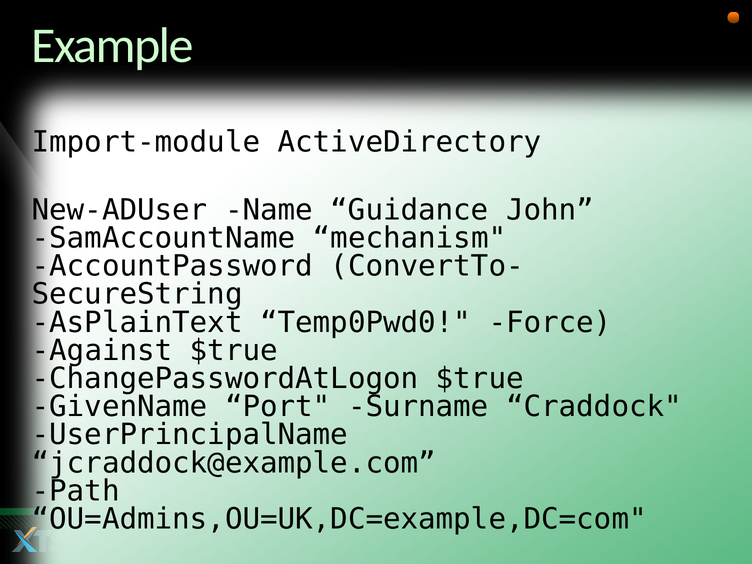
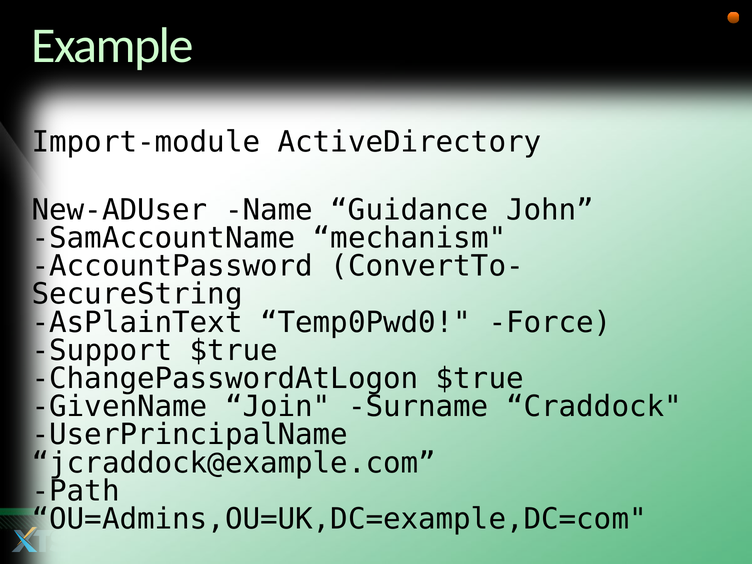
Against: Against -> Support (102, 351)
Port: Port -> Join (278, 407)
